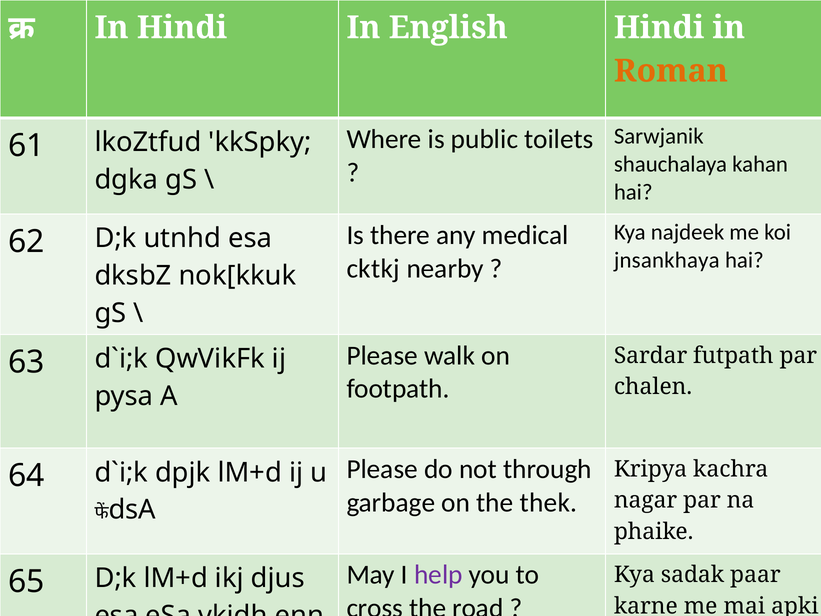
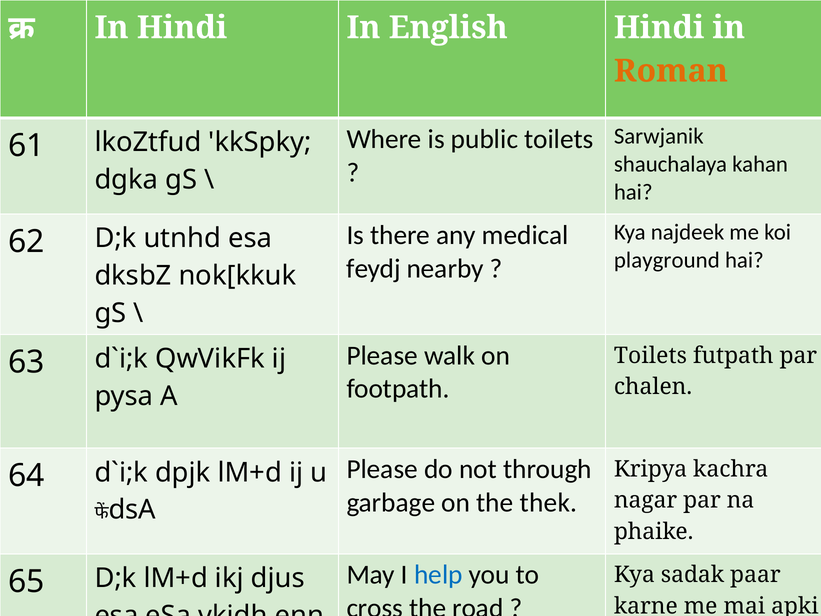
jnsankhaya: jnsankhaya -> playground (667, 260)
cktkj: cktkj -> feydj (374, 268)
Sardar: Sardar -> Toilets (650, 355)
help colour: purple -> blue (438, 575)
